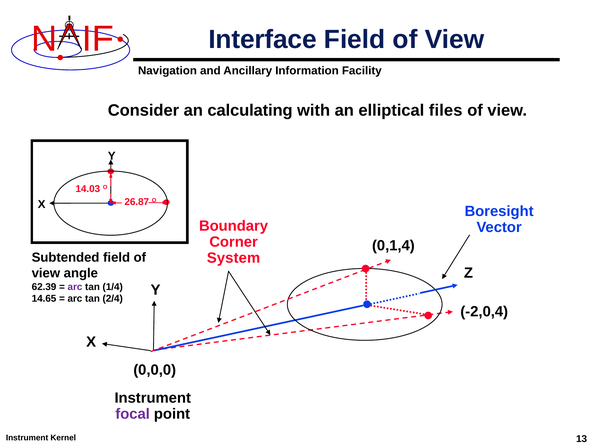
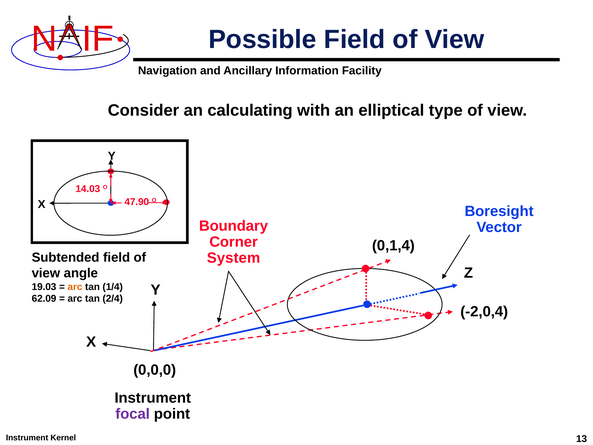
Interface: Interface -> Possible (262, 40)
files: files -> type (446, 110)
26.87: 26.87 -> 47.90 (137, 202)
62.39: 62.39 -> 19.03 (44, 287)
arc colour: purple -> orange (75, 287)
14.65: 14.65 -> 62.09 (44, 299)
